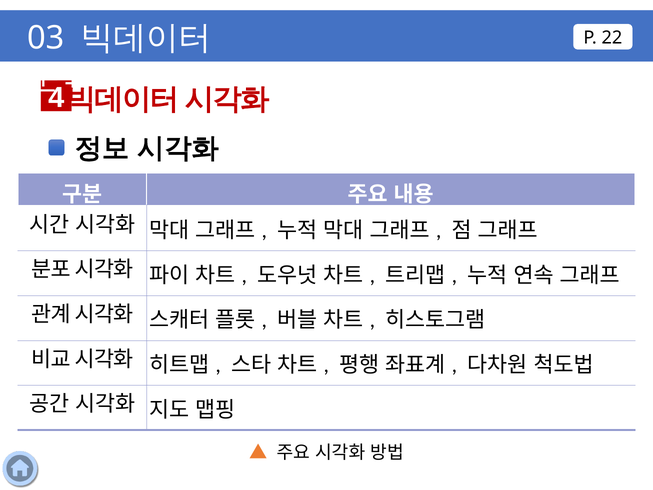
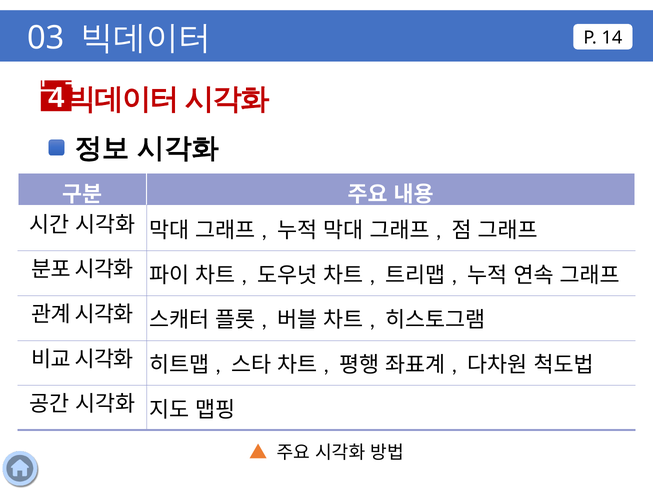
22: 22 -> 14 (612, 38)
